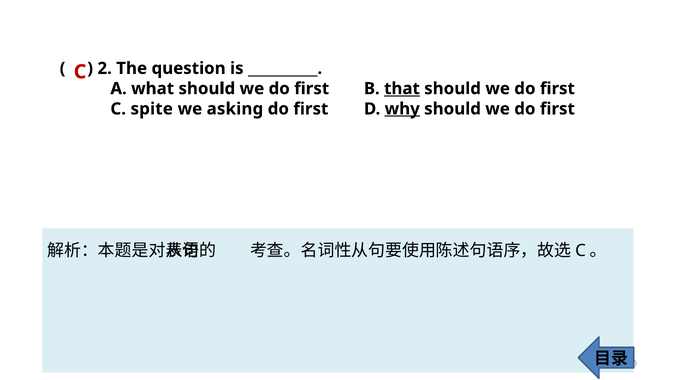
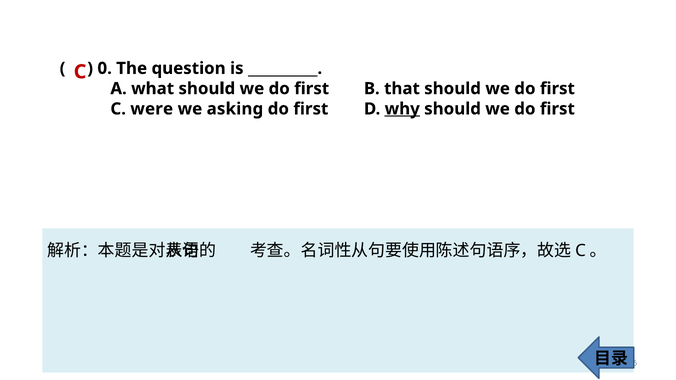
2: 2 -> 0 (105, 68)
that underline: present -> none (402, 89)
spite: spite -> were (152, 109)
